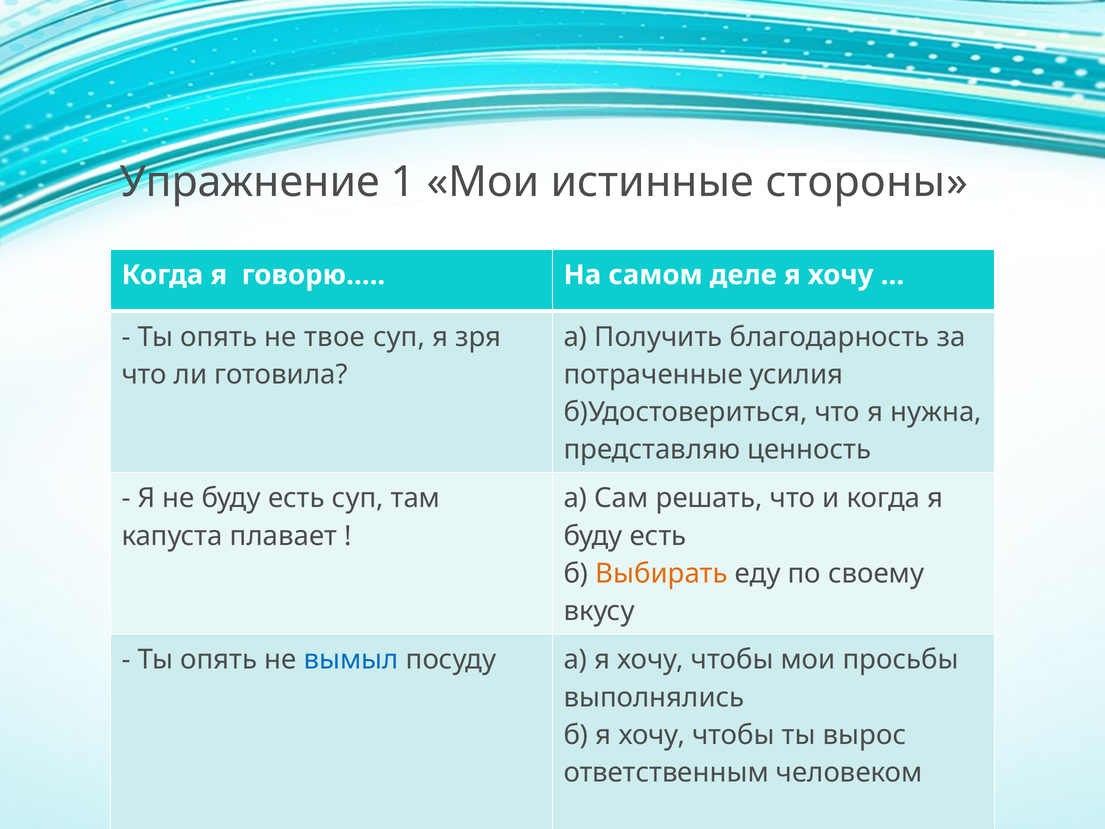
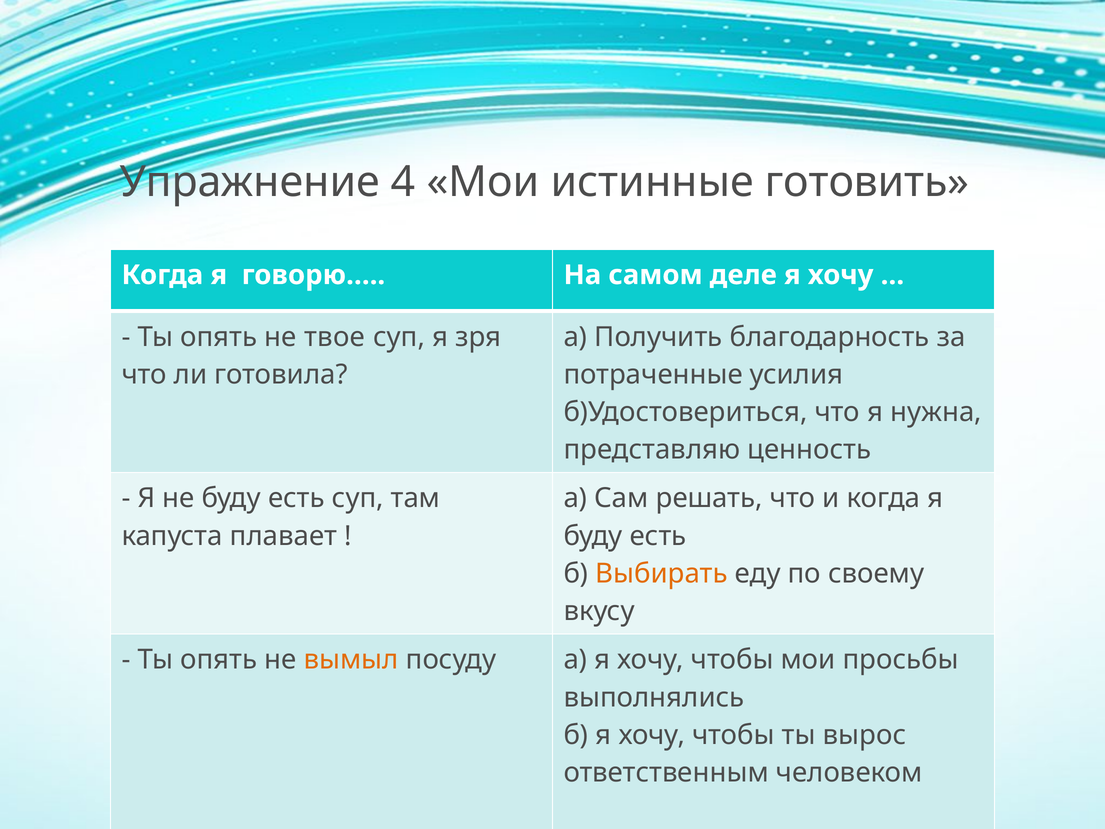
1: 1 -> 4 (403, 182)
стороны: стороны -> готовить (867, 182)
вымыл colour: blue -> orange (351, 660)
